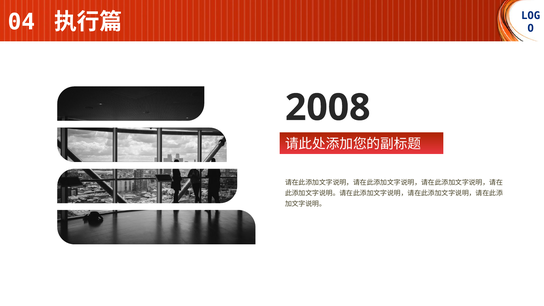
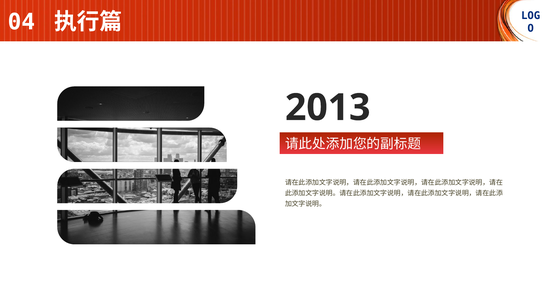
2008: 2008 -> 2013 (328, 108)
